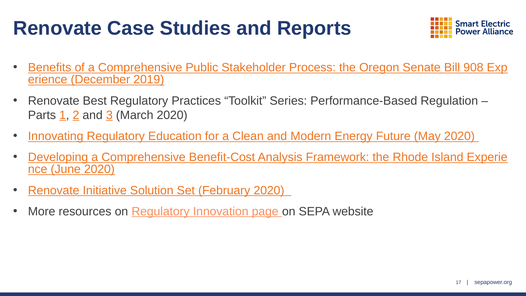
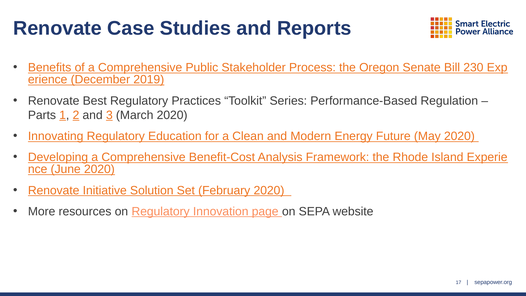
908: 908 -> 230 (473, 68)
